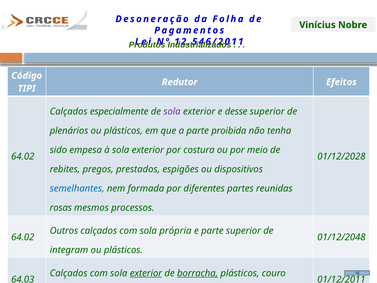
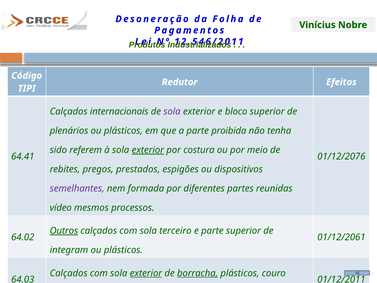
especialmente: especialmente -> internacionais (119, 111)
desse: desse -> bloco (236, 111)
empesa: empesa -> referem (86, 150)
exterior underline: none -> present (148, 150)
64.02: 64.02 -> 64.41 (23, 156)
01/12/2028: 01/12/2028 -> 01/12/2076 (341, 156)
semelhantes colour: blue -> purple (77, 188)
rosas: rosas -> vídeo (61, 208)
Outros underline: none -> present (64, 231)
própria: própria -> terceiro (175, 231)
01/12/2048: 01/12/2048 -> 01/12/2061 (341, 237)
